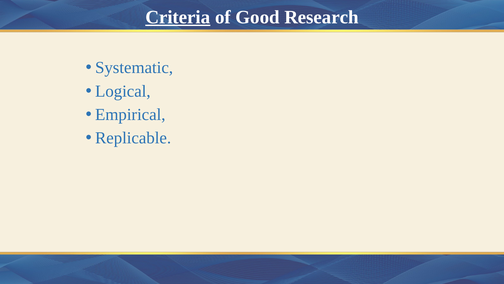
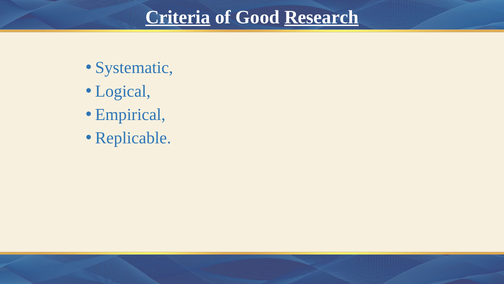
Research underline: none -> present (321, 17)
